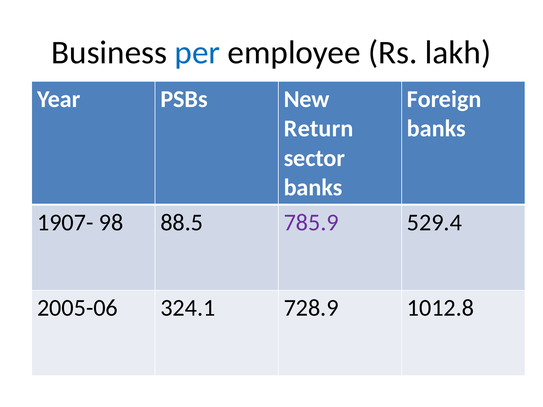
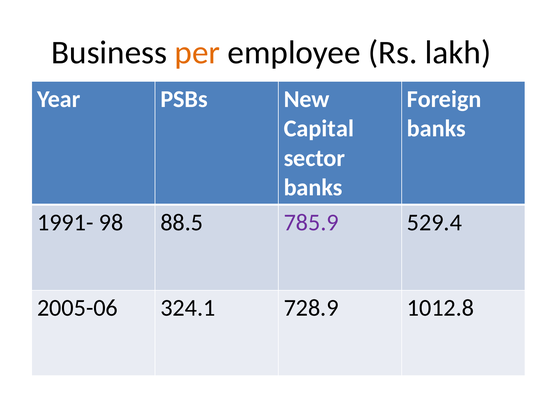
per colour: blue -> orange (197, 53)
Return: Return -> Capital (319, 129)
1907-: 1907- -> 1991- (65, 223)
